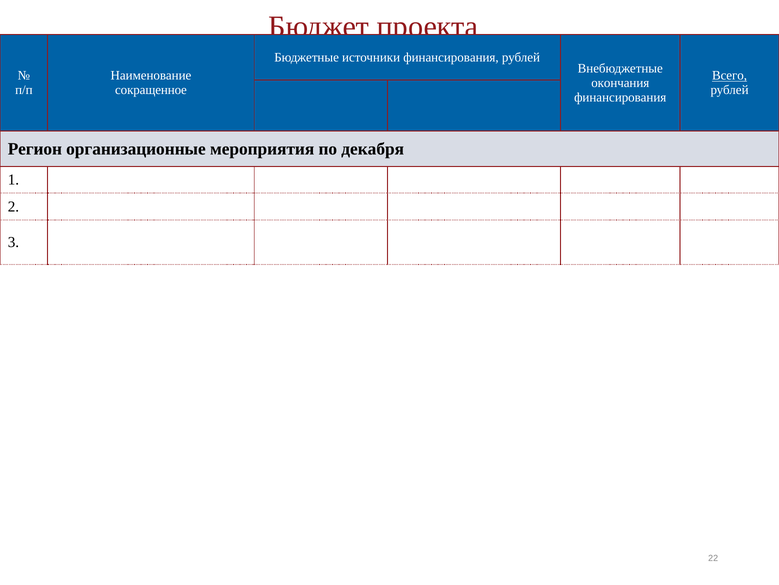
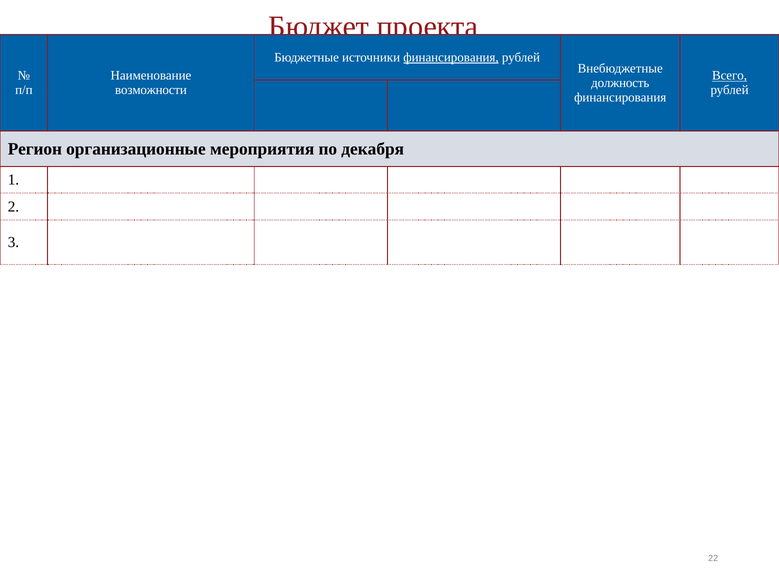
финансирования underline: none -> present (451, 57)
окончания: окончания -> должность (620, 83)
сокращенное: сокращенное -> возможности (151, 90)
